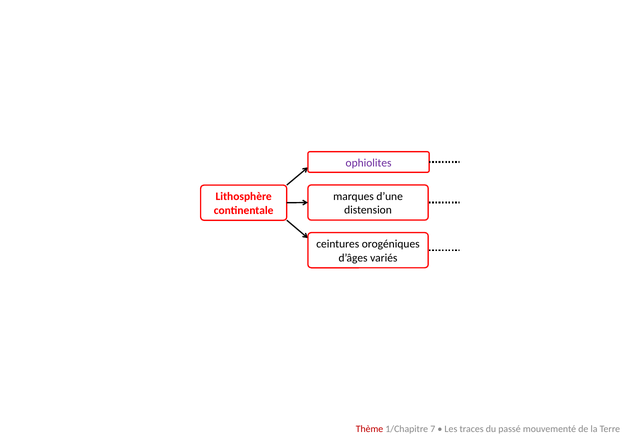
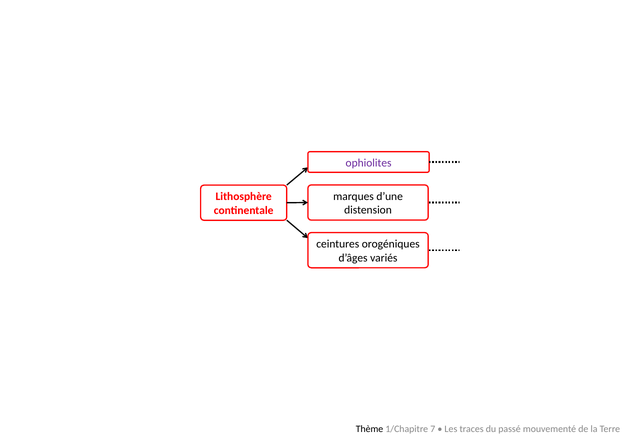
Thème colour: red -> black (369, 430)
